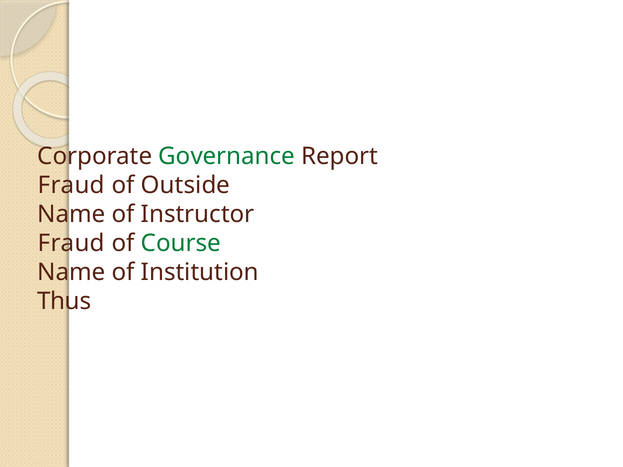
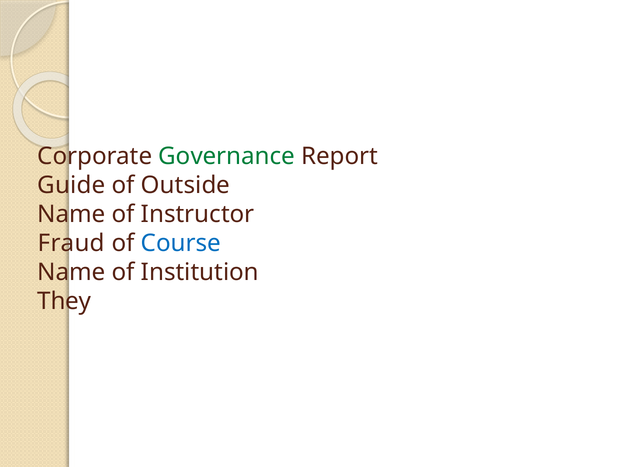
Fraud: Fraud -> Guide (71, 186)
Course colour: green -> blue (181, 244)
Thus: Thus -> They (64, 302)
